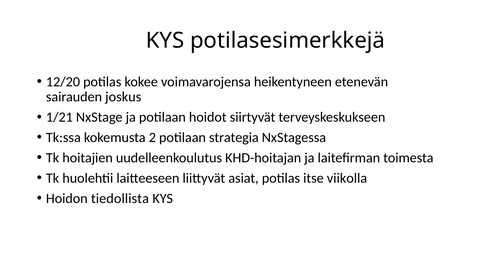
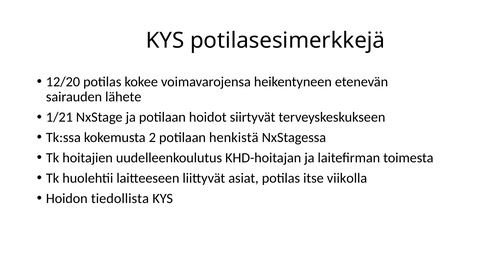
joskus: joskus -> lähete (123, 97)
strategia: strategia -> henkistä (234, 138)
